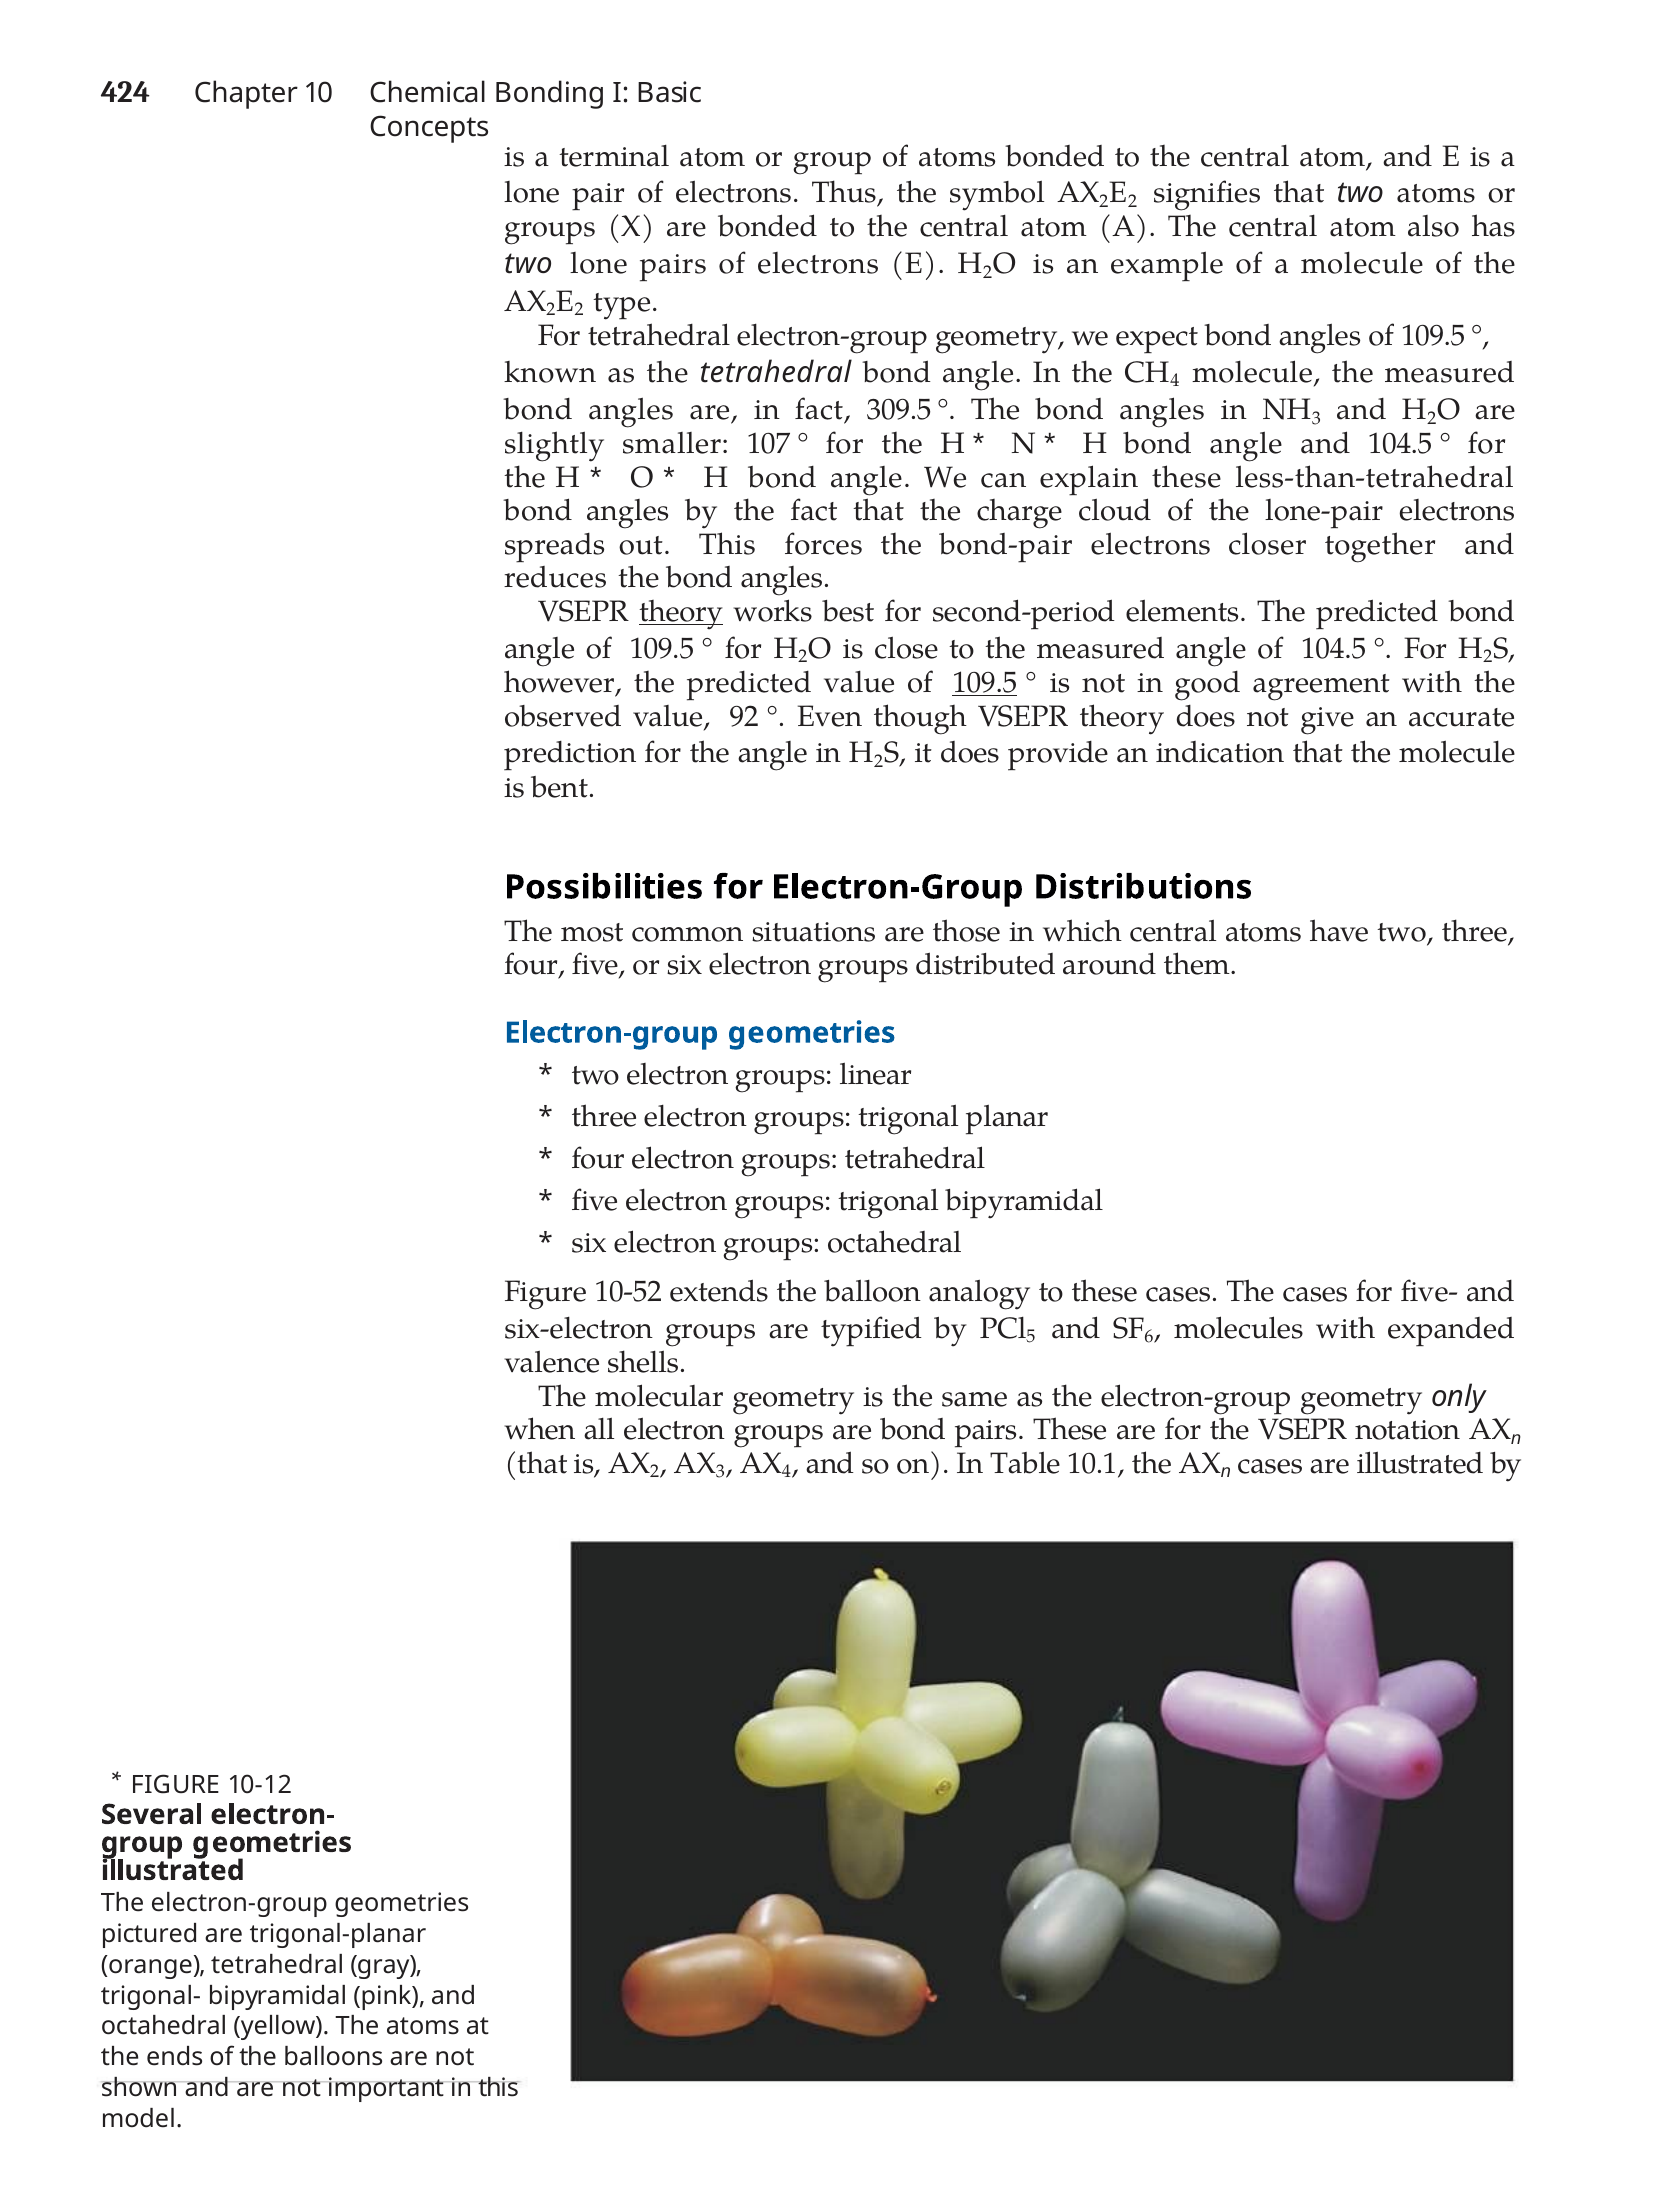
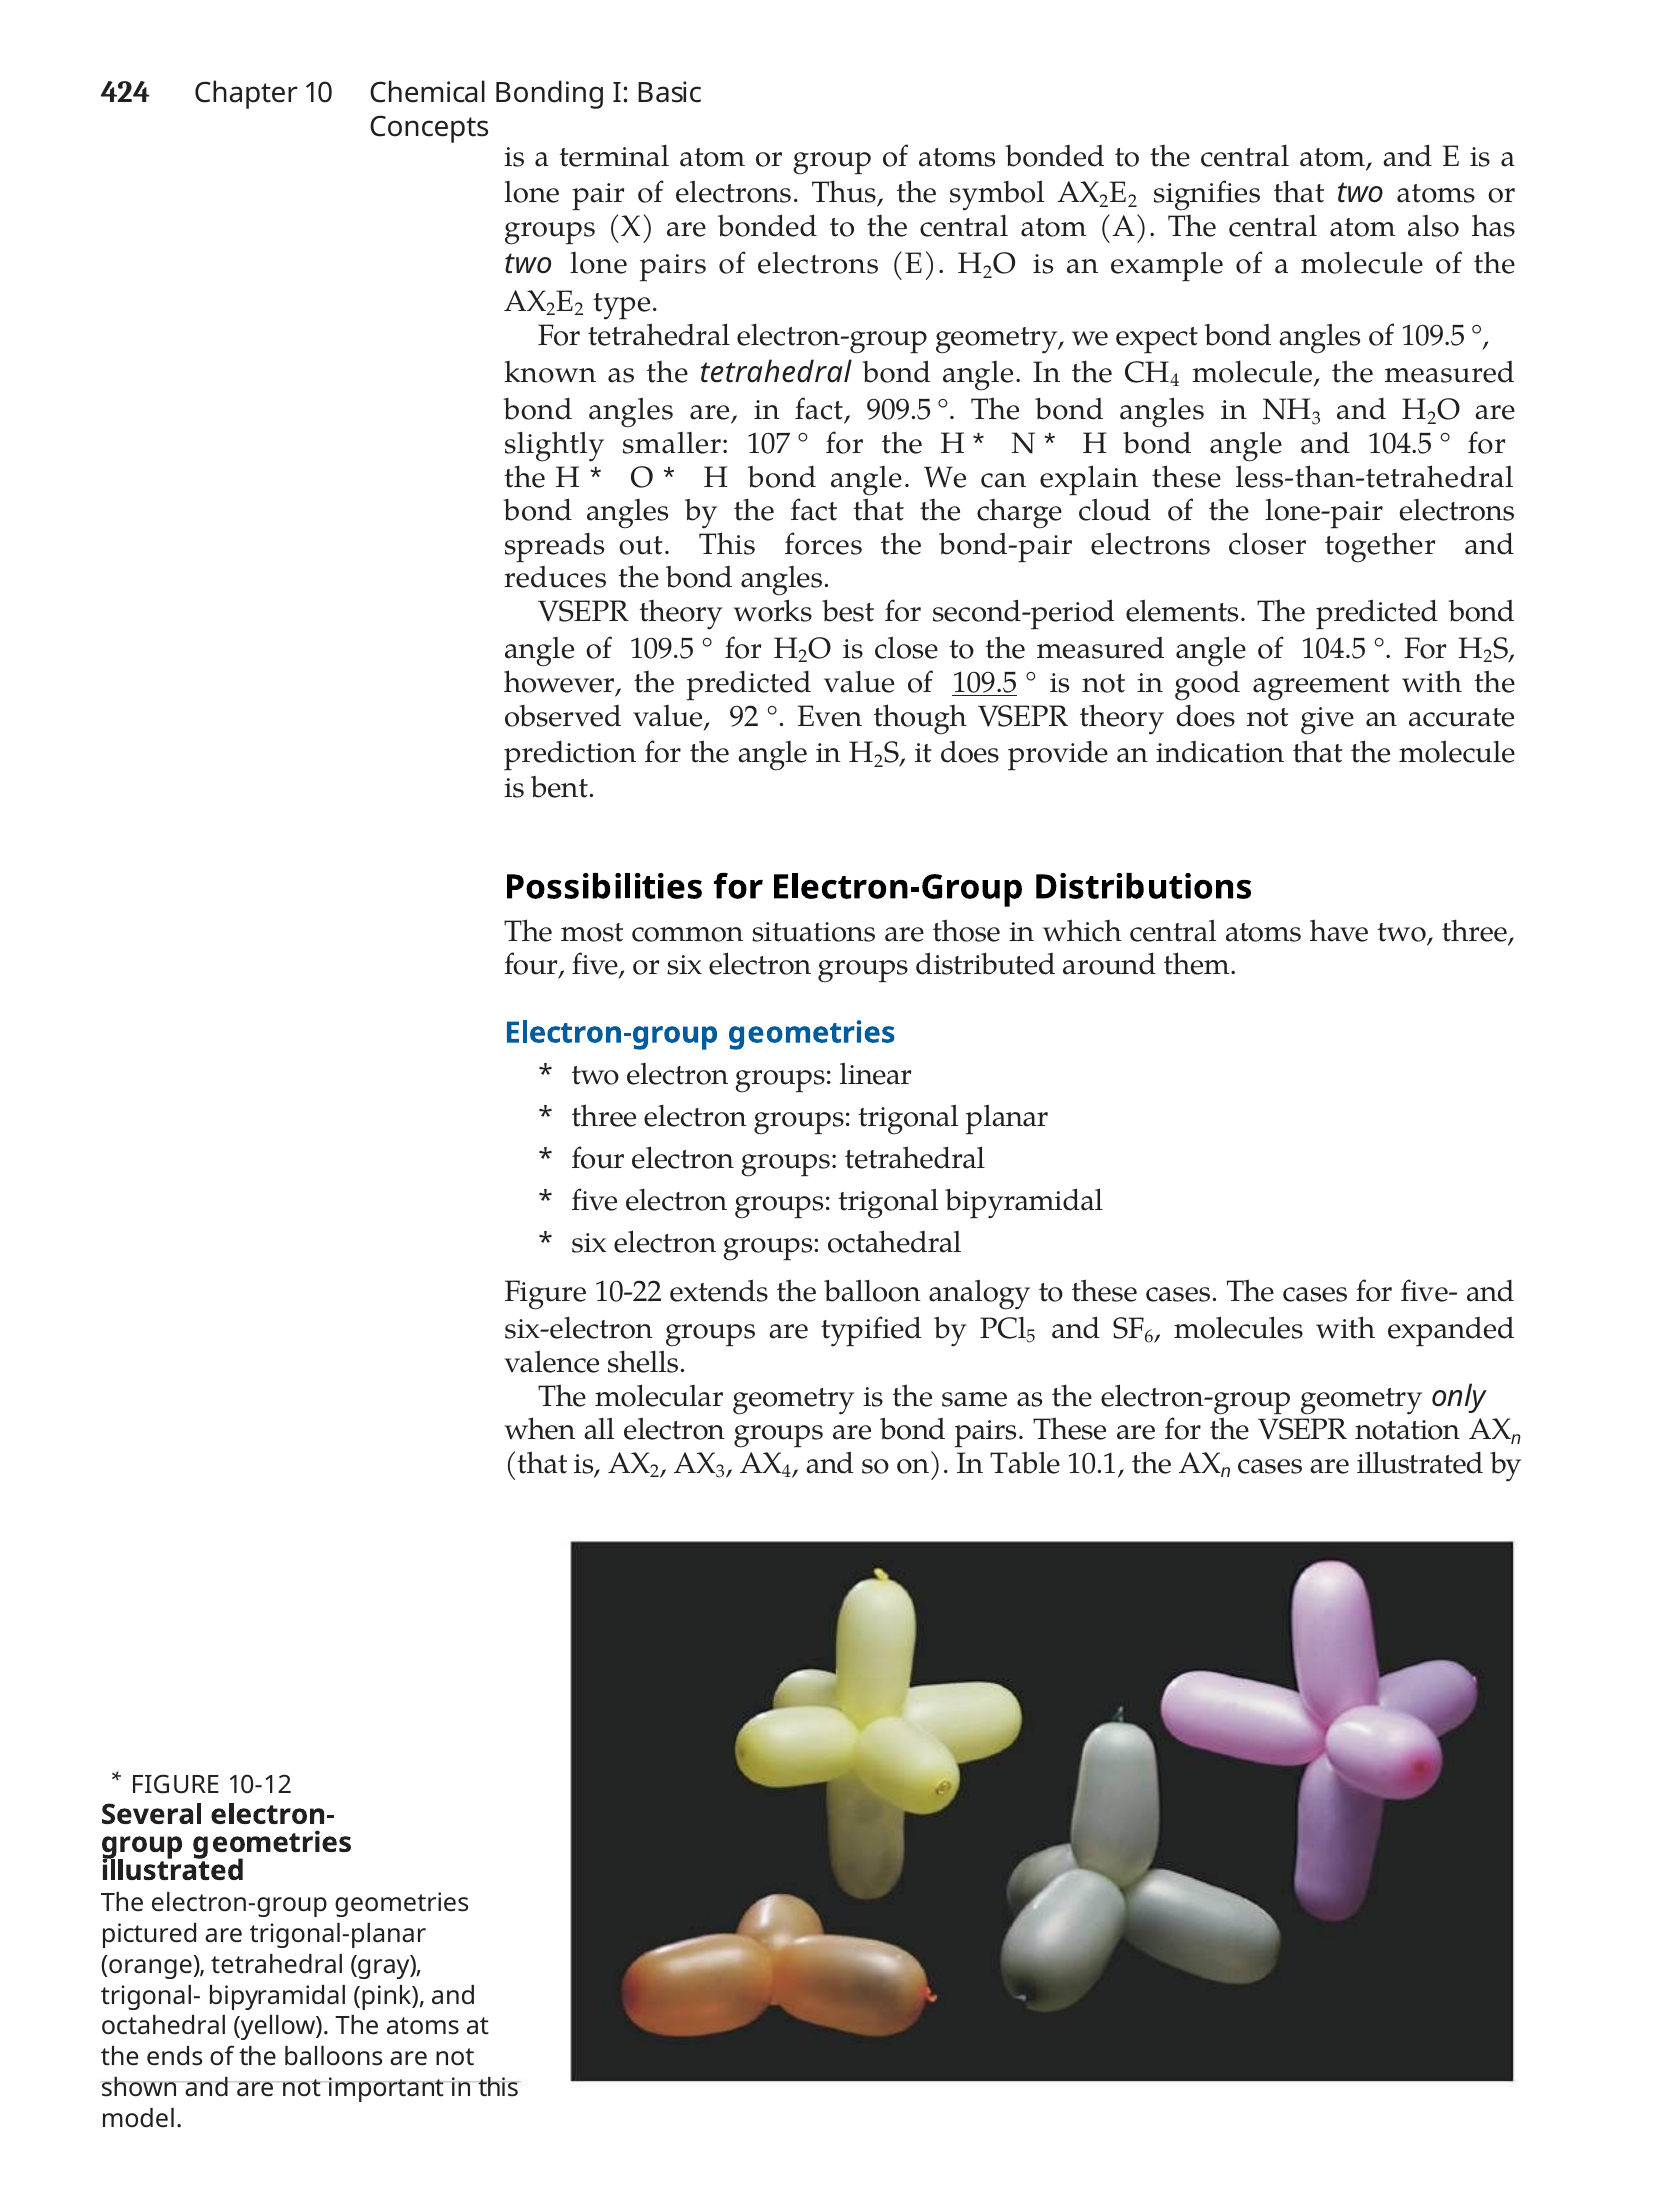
309.5: 309.5 -> 909.5 (899, 410)
theory underline: present -> none (681, 612)
10-52: 10-52 -> 10-22 (628, 1292)
